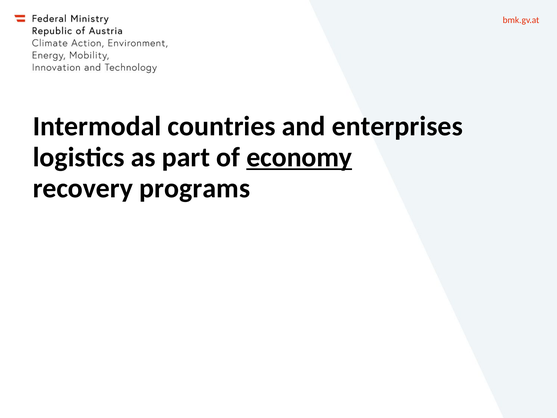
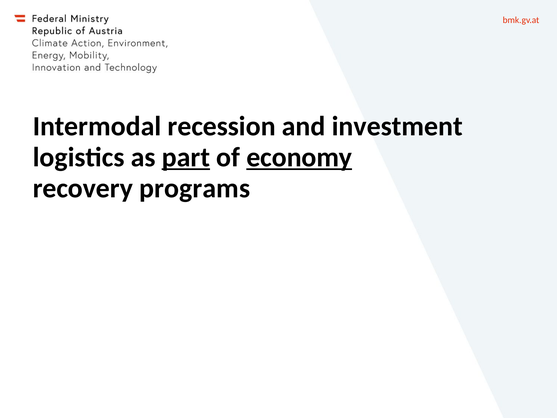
countries: countries -> recession (222, 126)
enterprises: enterprises -> investment (397, 126)
part underline: none -> present (186, 157)
